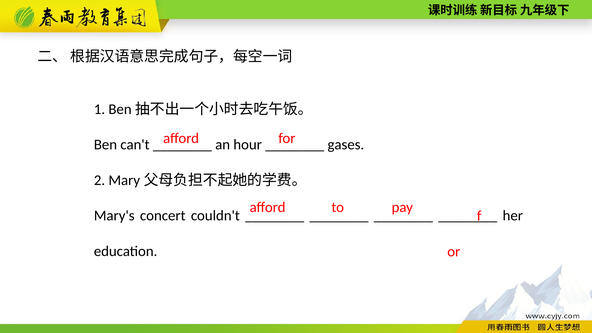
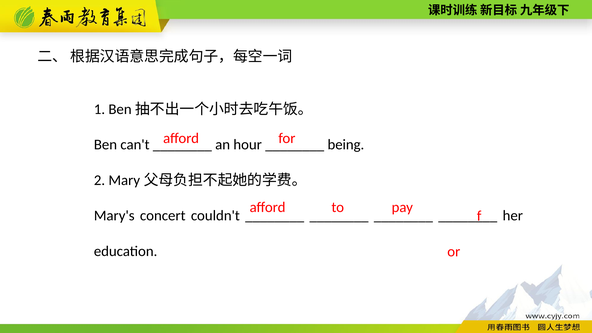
gases: gases -> being (346, 145)
